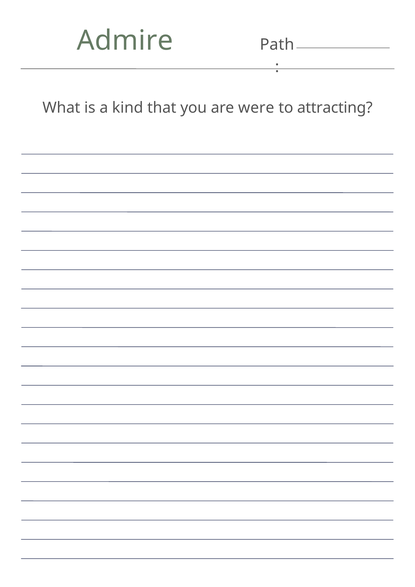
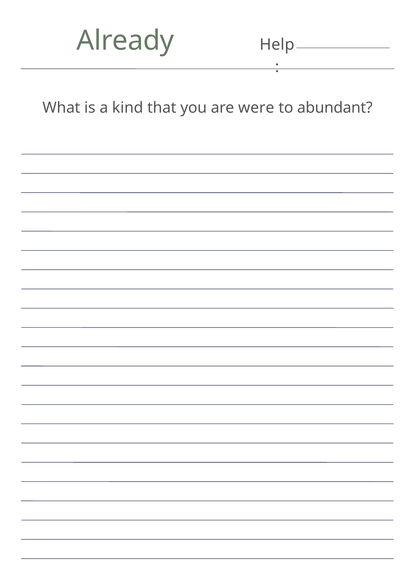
Admire: Admire -> Already (125, 41)
Path: Path -> Help (277, 45)
attracting: attracting -> abundant (335, 108)
